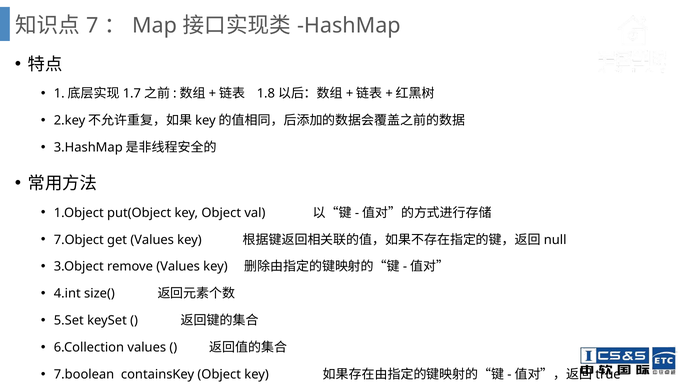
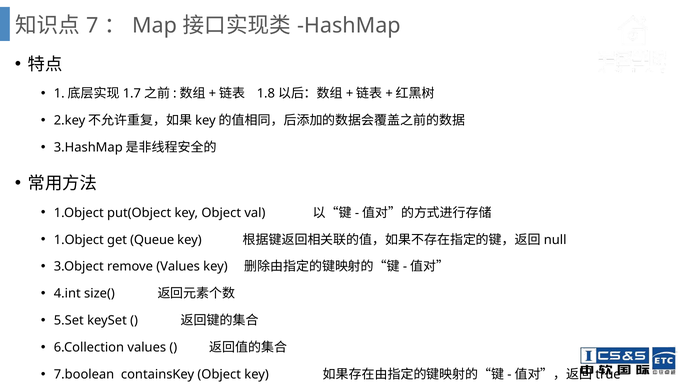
7.Object: 7.Object -> 1.Object (79, 240)
get Values: Values -> Queue (152, 240)
